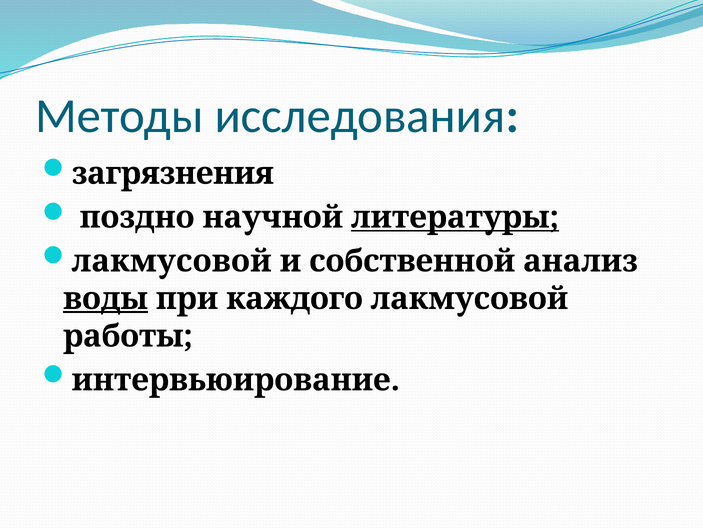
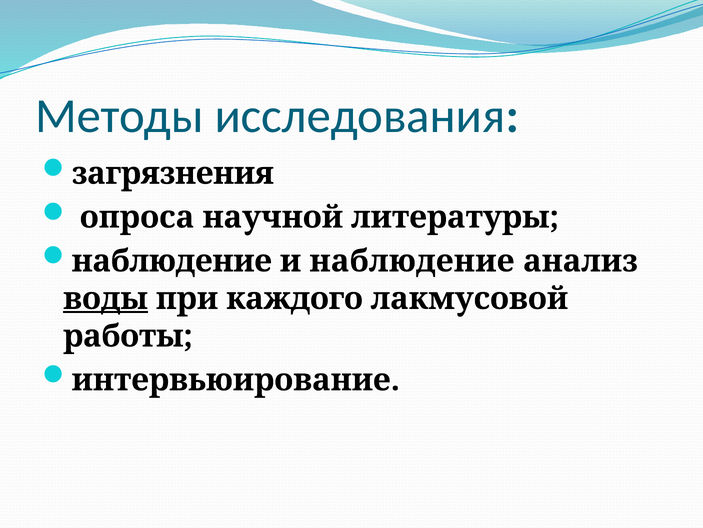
поздно: поздно -> опроса (137, 217)
литературы underline: present -> none (455, 217)
лакмусовой: лакмусовой -> наблюдение (172, 261)
и собственной: собственной -> наблюдение (412, 261)
